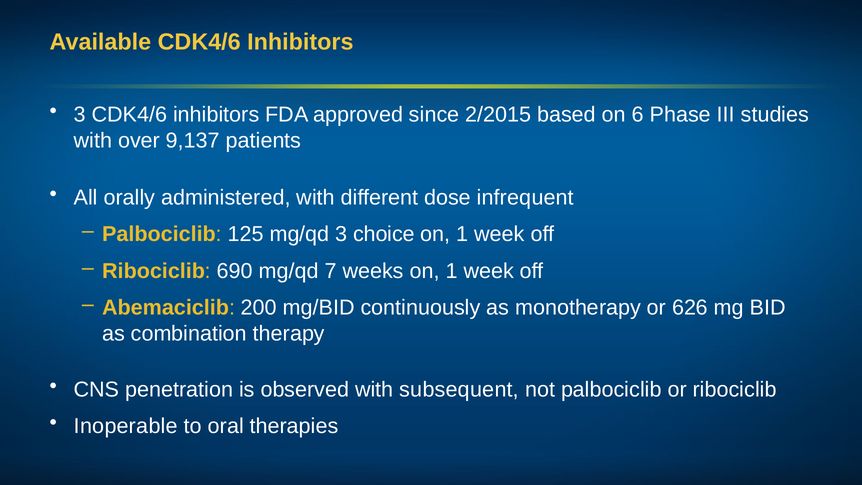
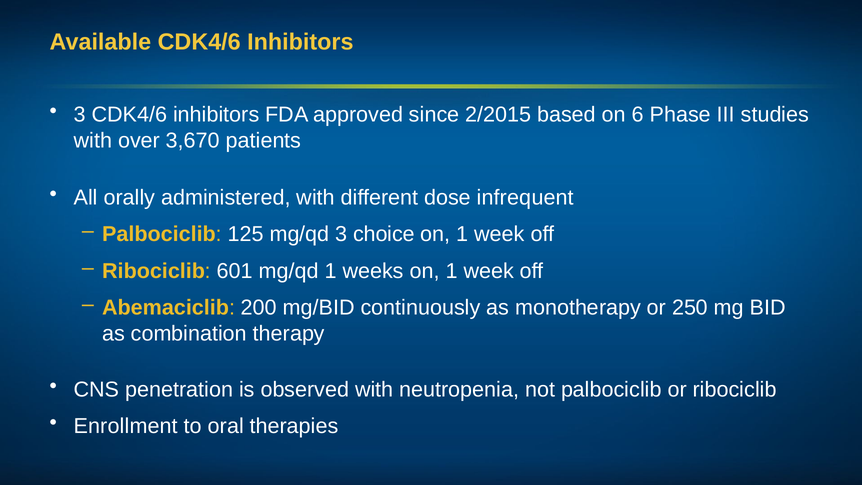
9,137: 9,137 -> 3,670 (193, 141)
690: 690 -> 601 (235, 271)
mg/qd 7: 7 -> 1 (331, 271)
626: 626 -> 250 (690, 308)
subsequent: subsequent -> neutropenia (459, 389)
Inoperable: Inoperable -> Enrollment (126, 426)
